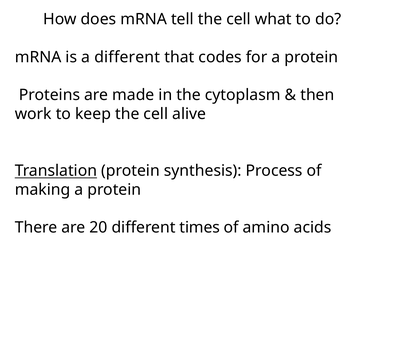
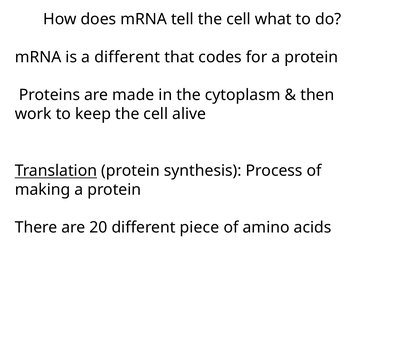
times: times -> piece (199, 227)
